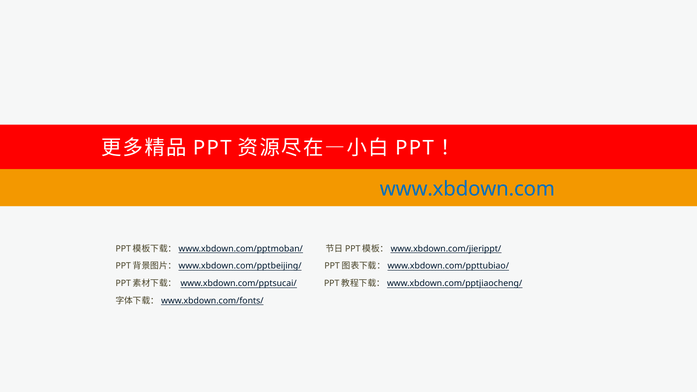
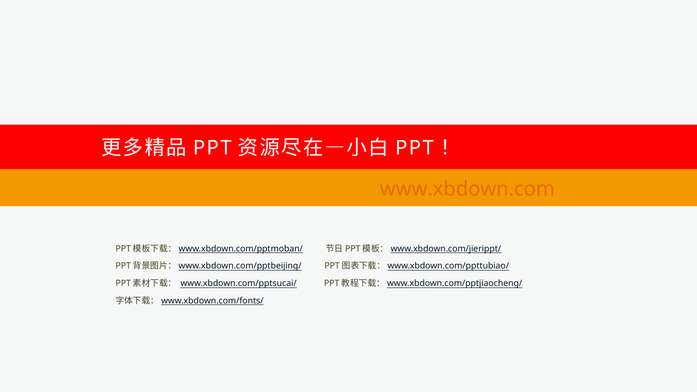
www.xbdown.com colour: blue -> orange (467, 189)
